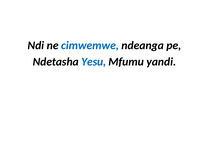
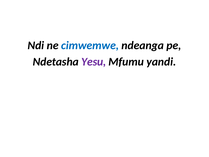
Yesu colour: blue -> purple (94, 62)
